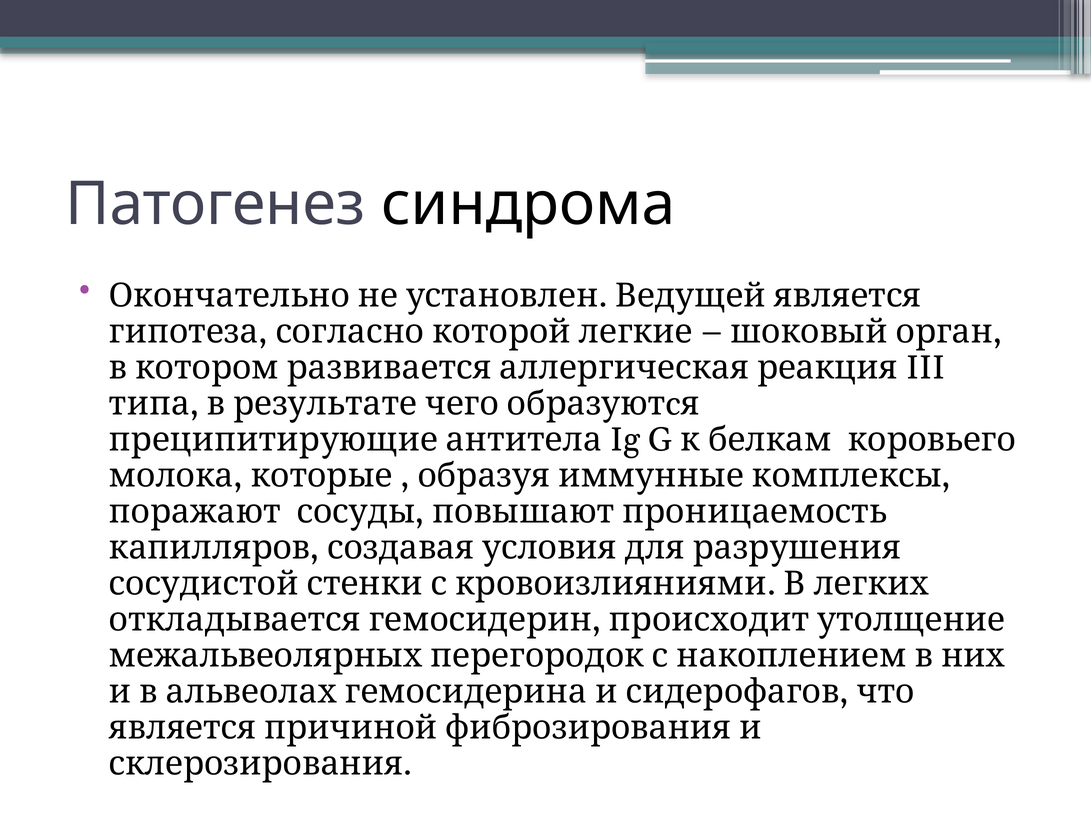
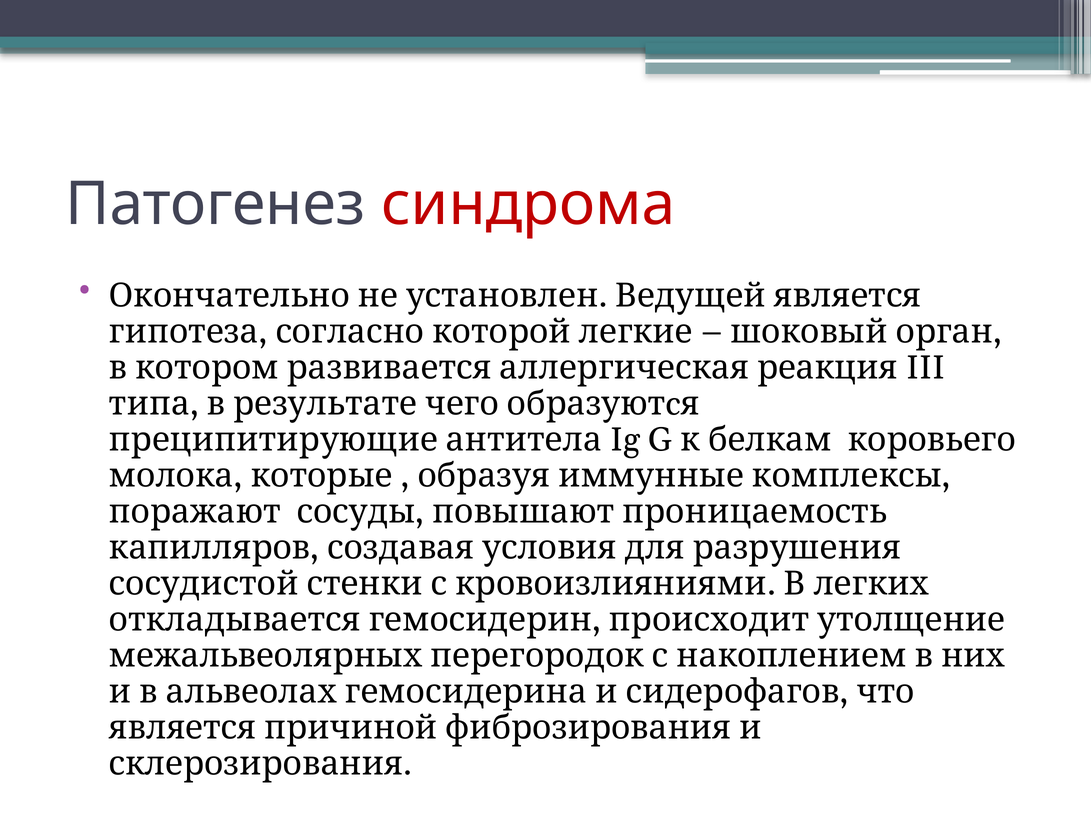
синдрома colour: black -> red (528, 204)
